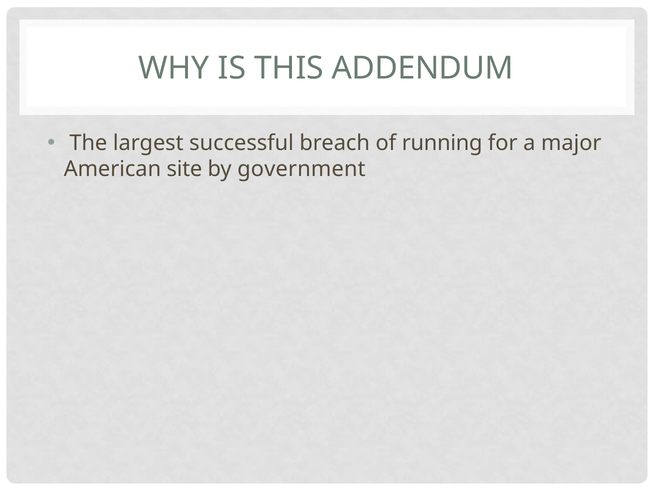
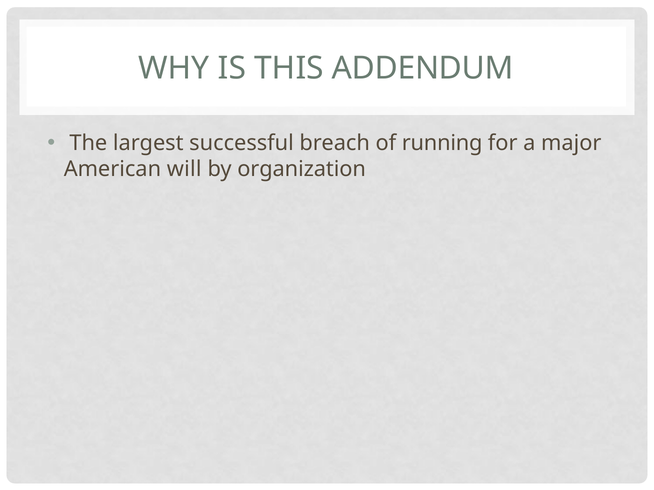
site: site -> will (184, 169)
government: government -> organization (302, 169)
